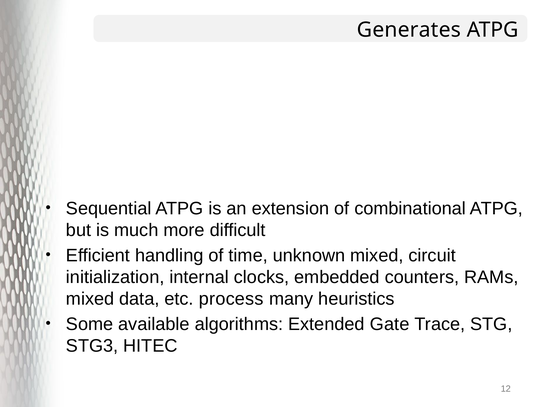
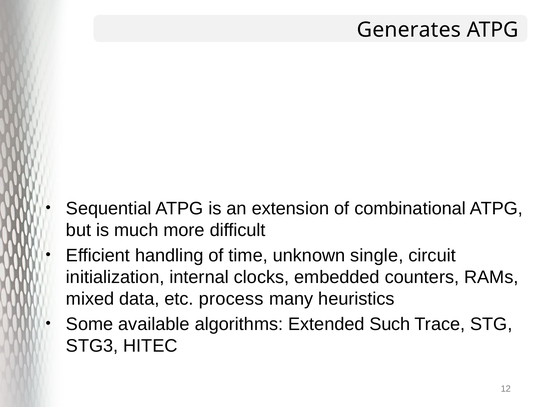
unknown mixed: mixed -> single (377, 256)
Gate: Gate -> Such (390, 324)
